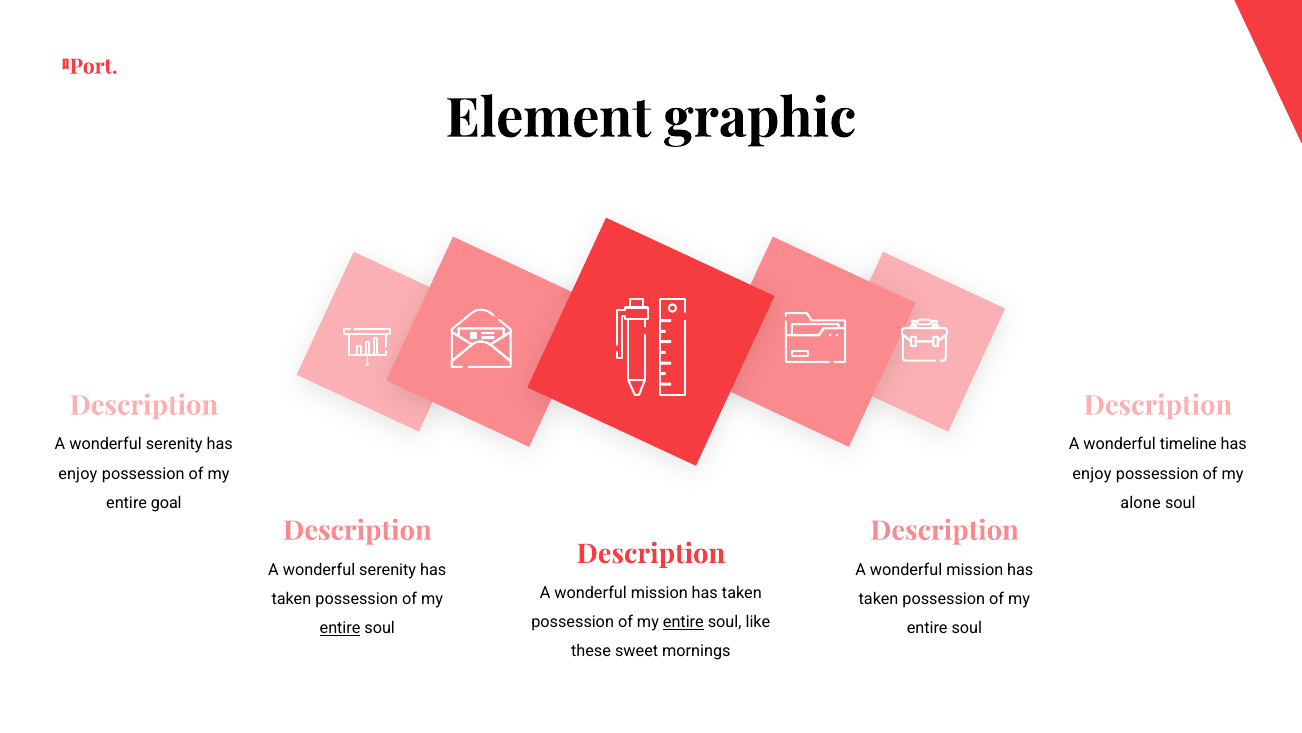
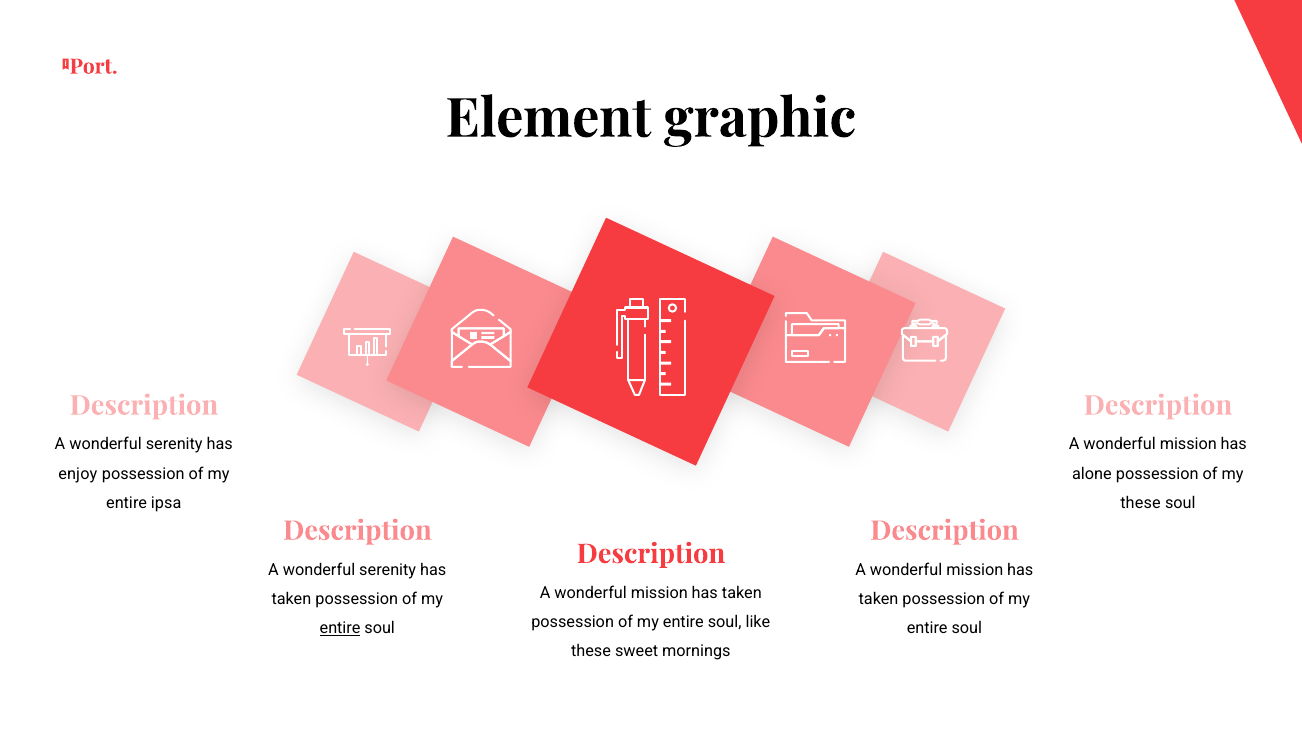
timeline: timeline -> mission (1188, 444)
enjoy: enjoy -> alone (1092, 473)
goal: goal -> ipsa (166, 503)
alone: alone -> these (1141, 503)
entire underline: present -> none (683, 622)
